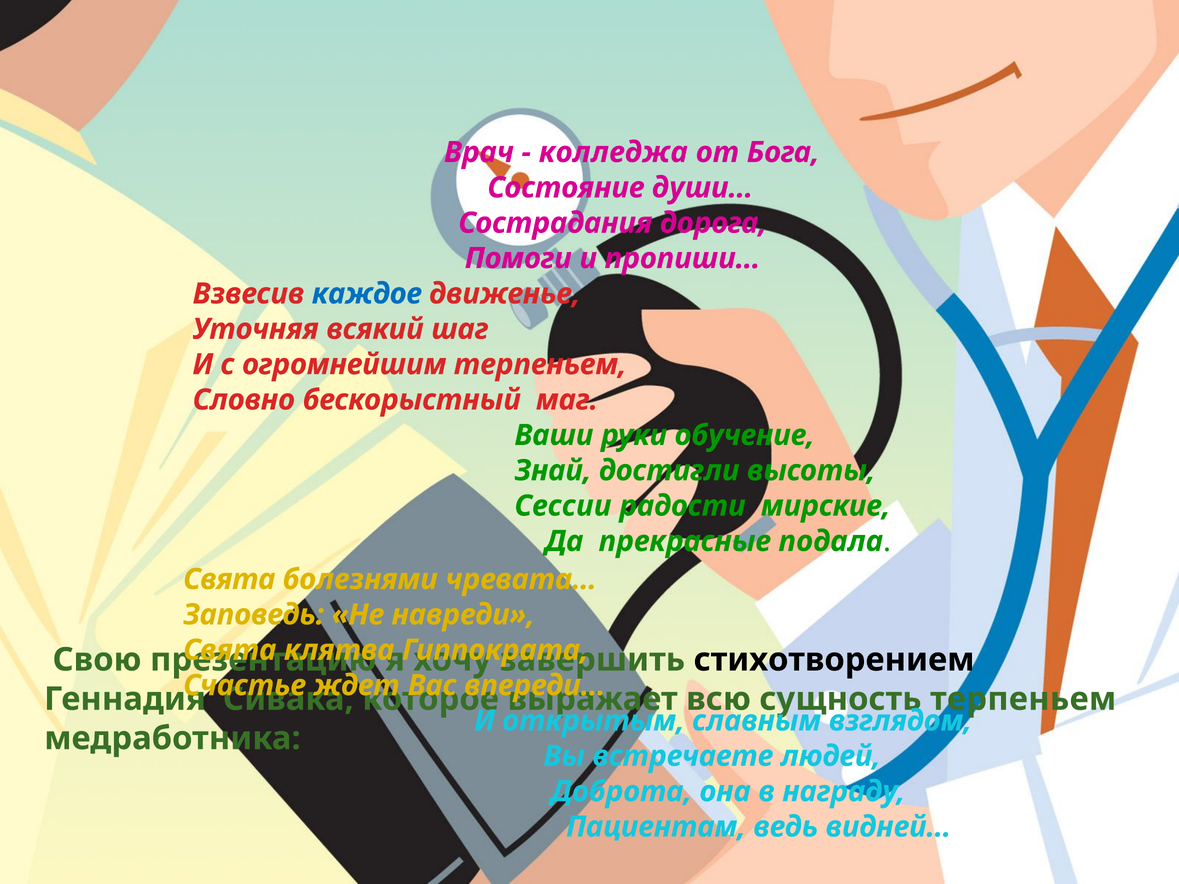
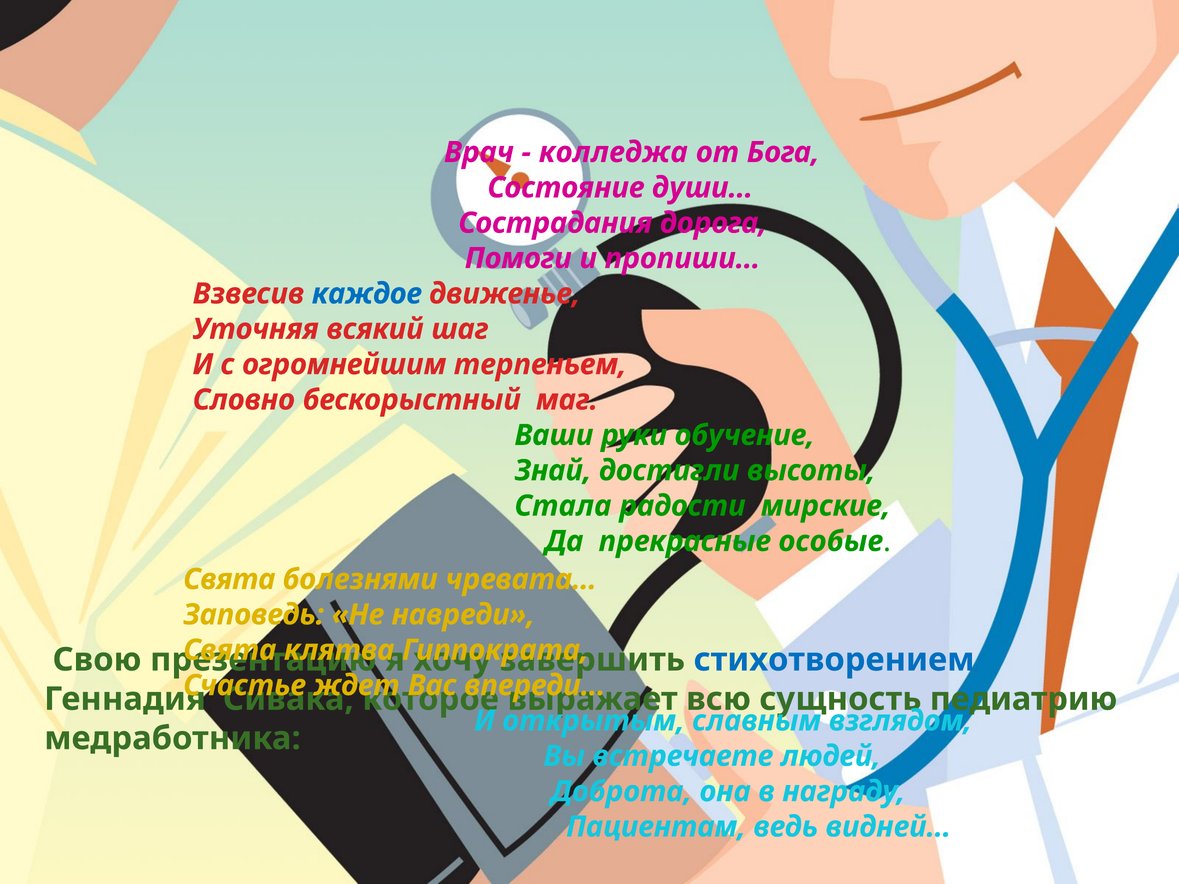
Сессии: Сессии -> Стала (563, 506)
подала: подала -> особые (831, 541)
стихотворением colour: black -> blue (834, 660)
сущность терпеньем: терпеньем -> педиатрию (1023, 699)
